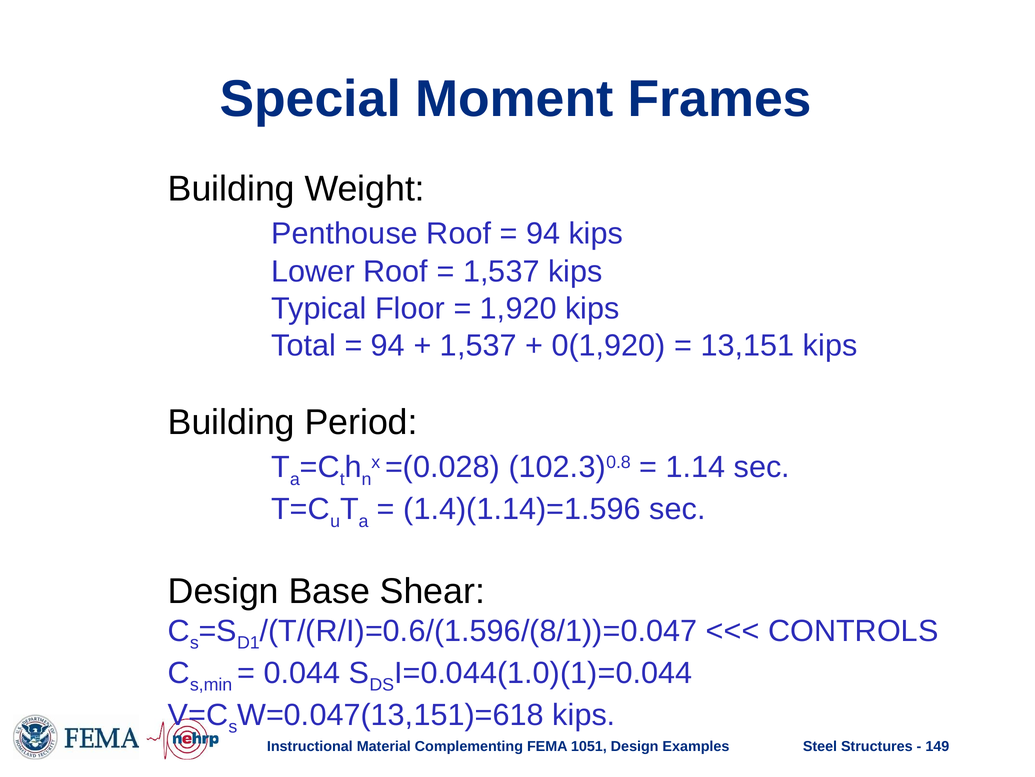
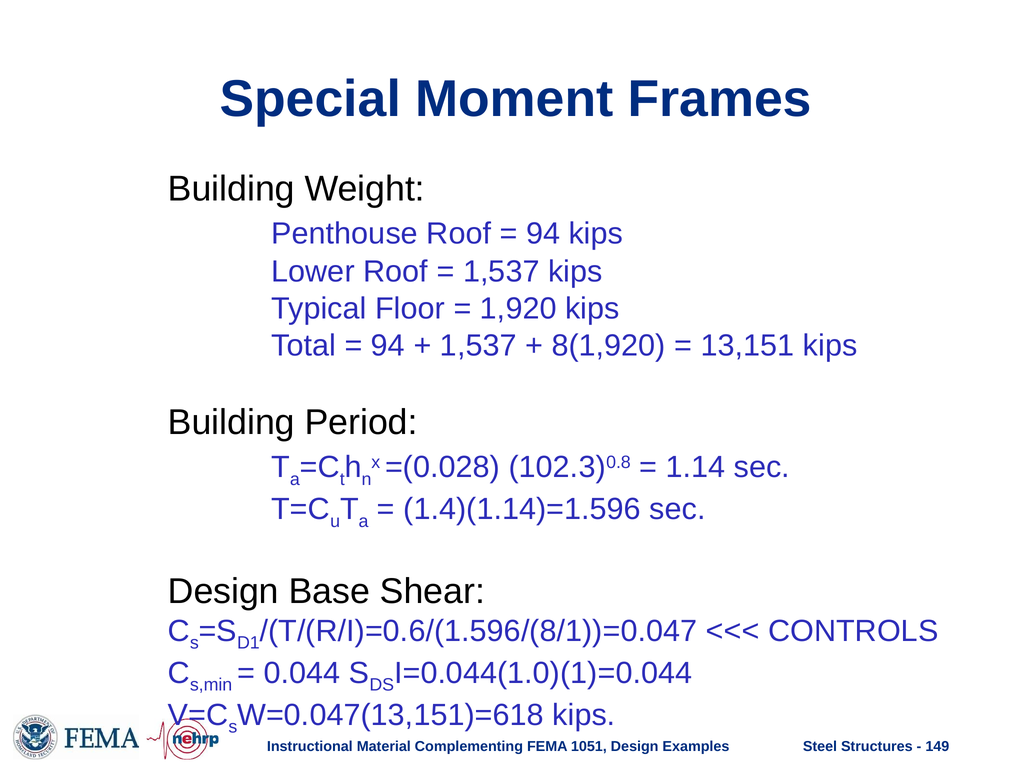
0(1,920: 0(1,920 -> 8(1,920 (609, 345)
